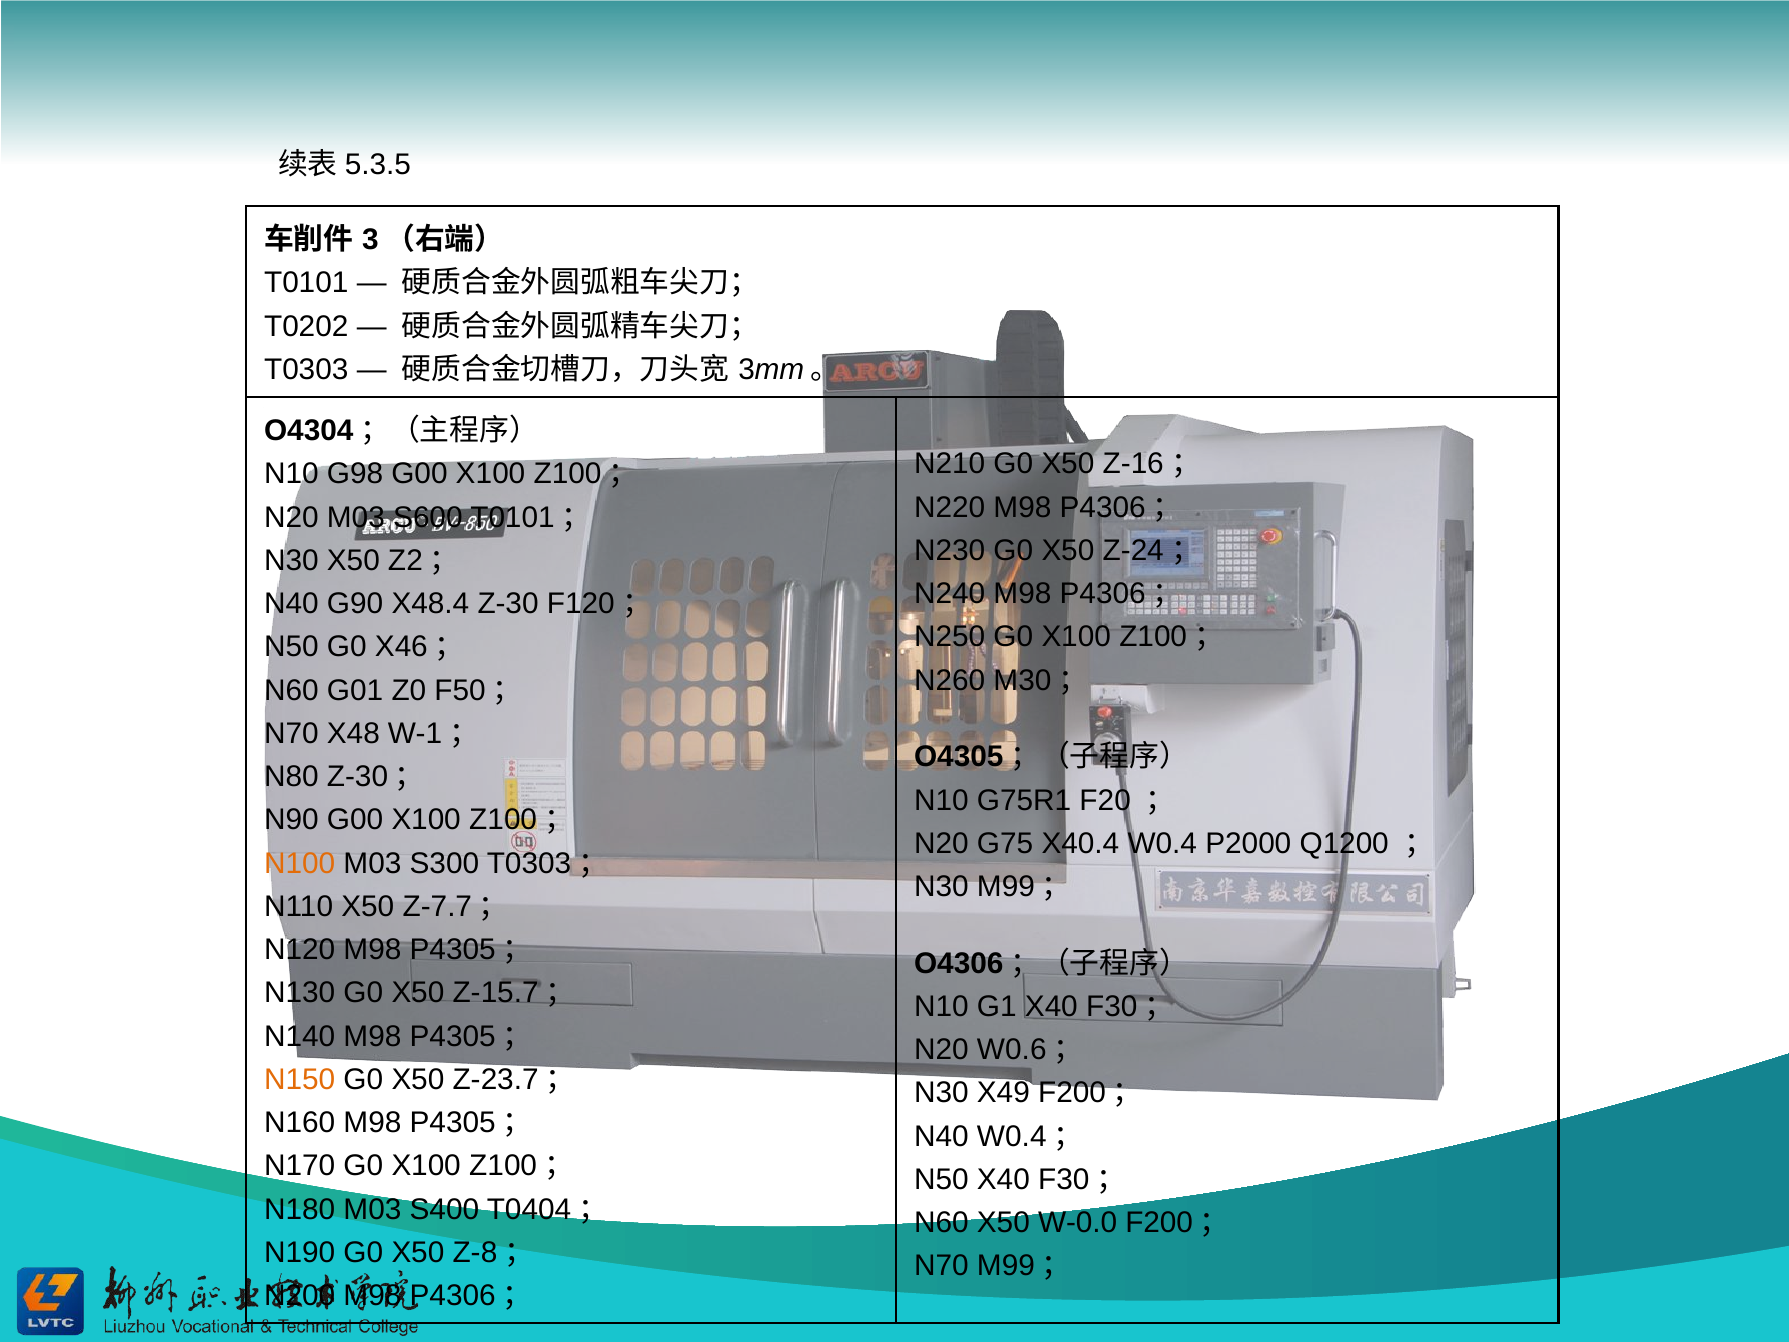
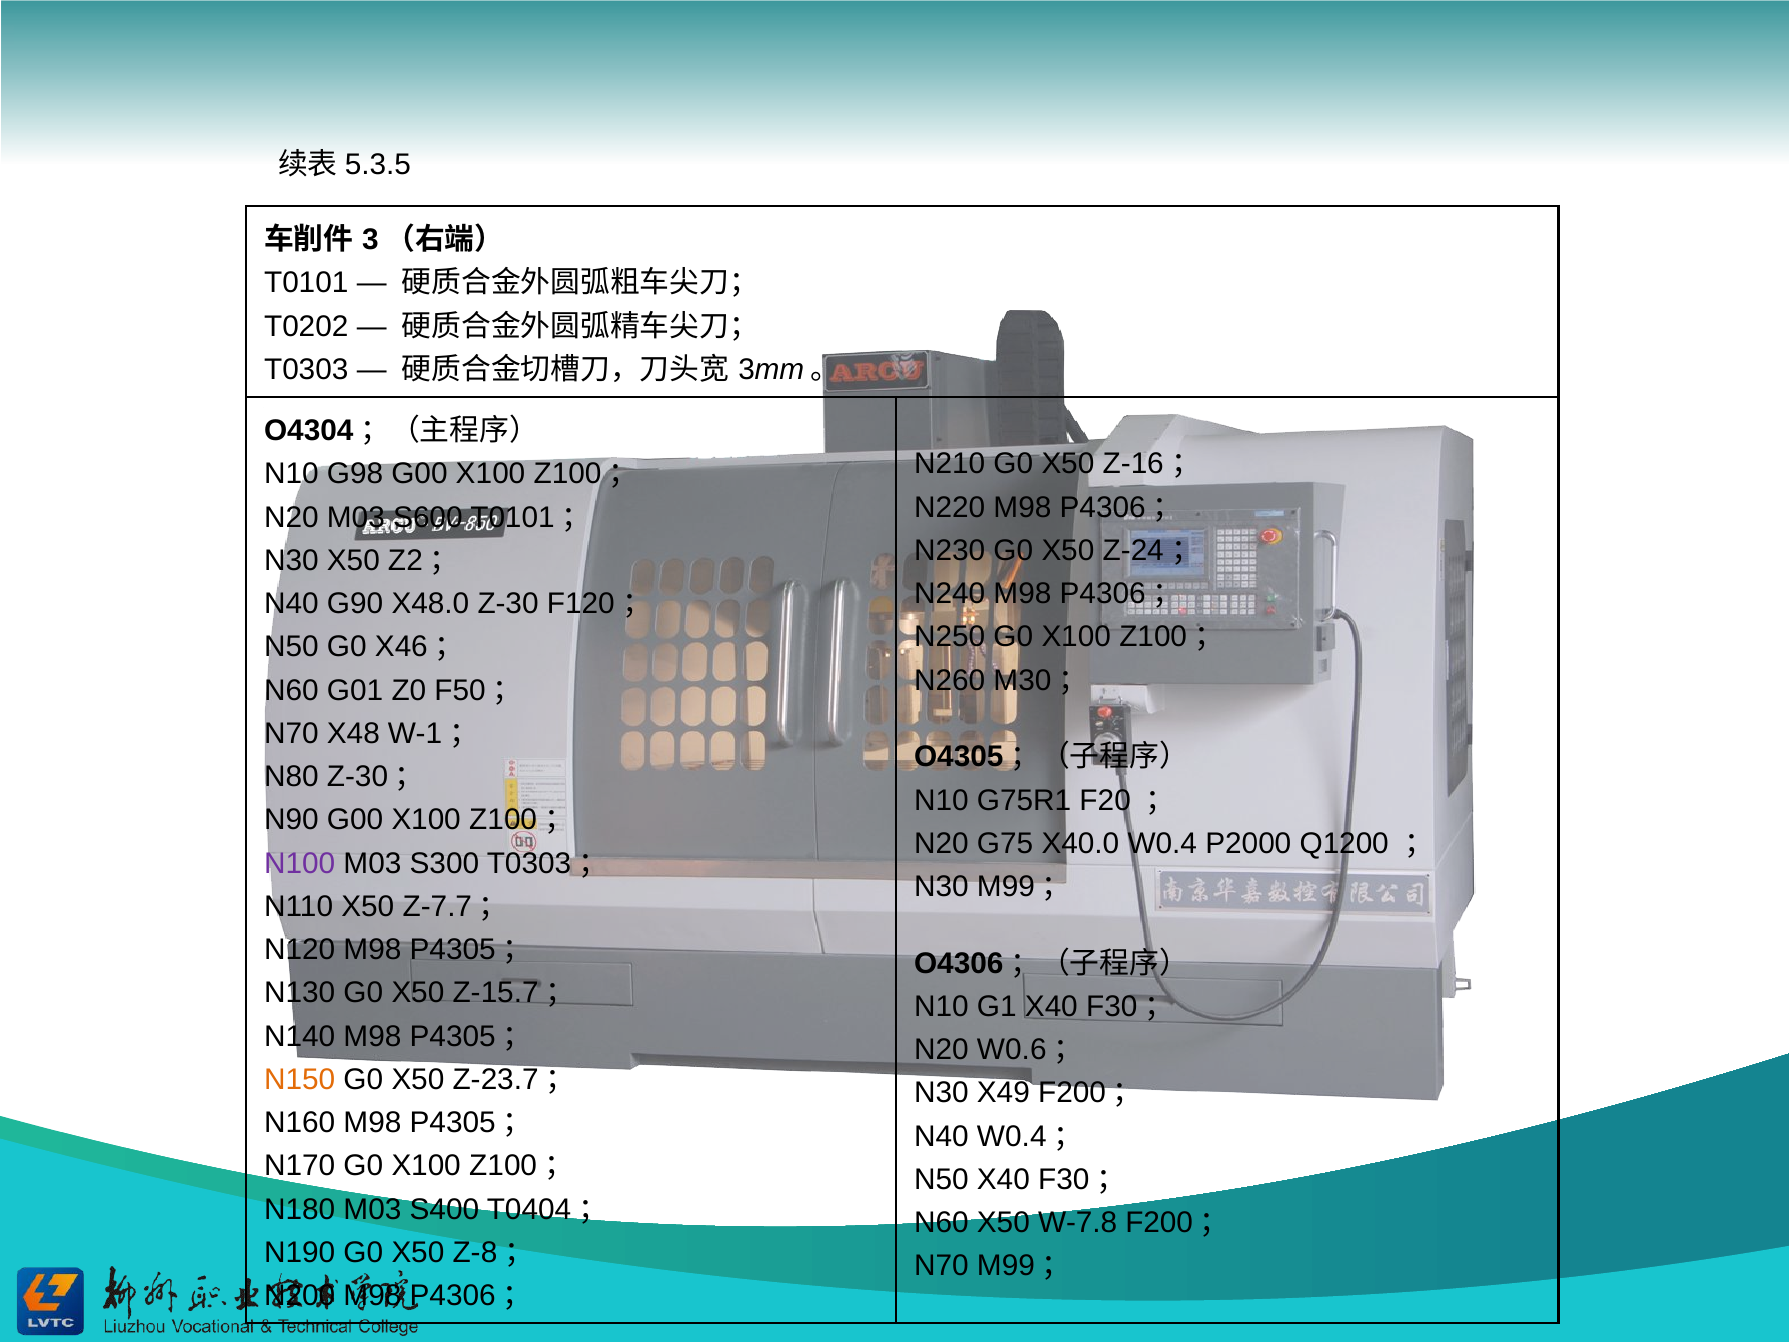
X48.4: X48.4 -> X48.0 (430, 604)
X40.4: X40.4 -> X40.0 (1080, 843)
N100 colour: orange -> purple (300, 863)
W-0.0: W-0.0 -> W-7.8 (1078, 1223)
